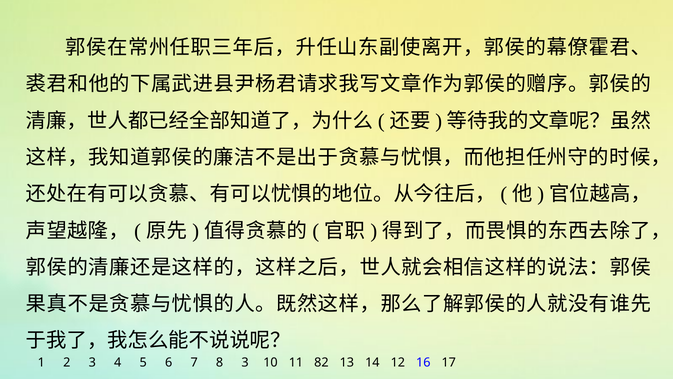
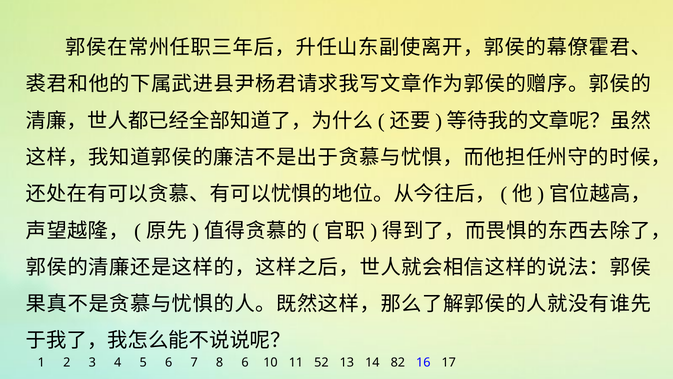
8 3: 3 -> 6 (245, 362)
82: 82 -> 52 (321, 362)
12: 12 -> 82 (398, 362)
